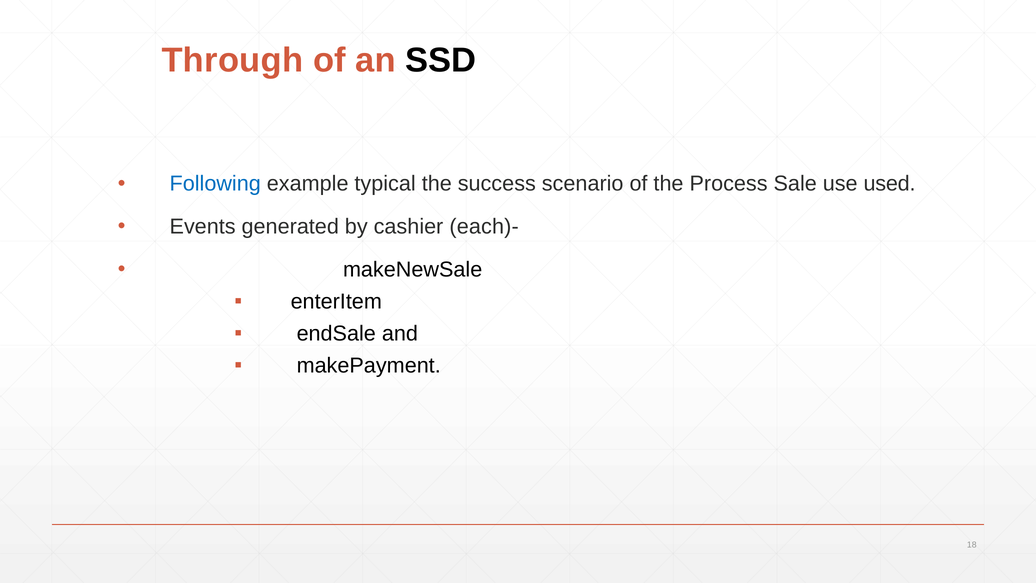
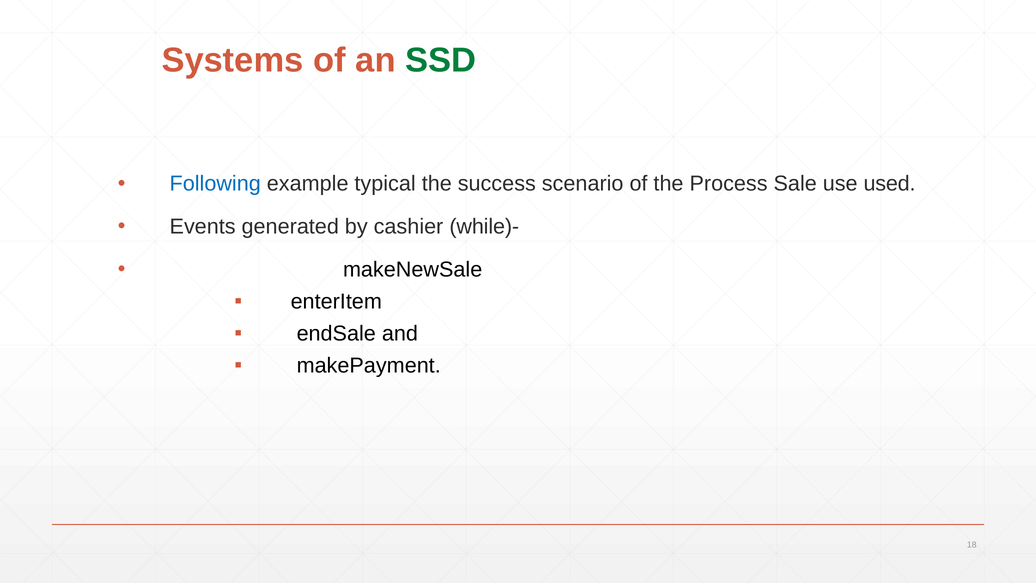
Through: Through -> Systems (233, 60)
SSD colour: black -> green (441, 60)
each)-: each)- -> while)- (484, 227)
